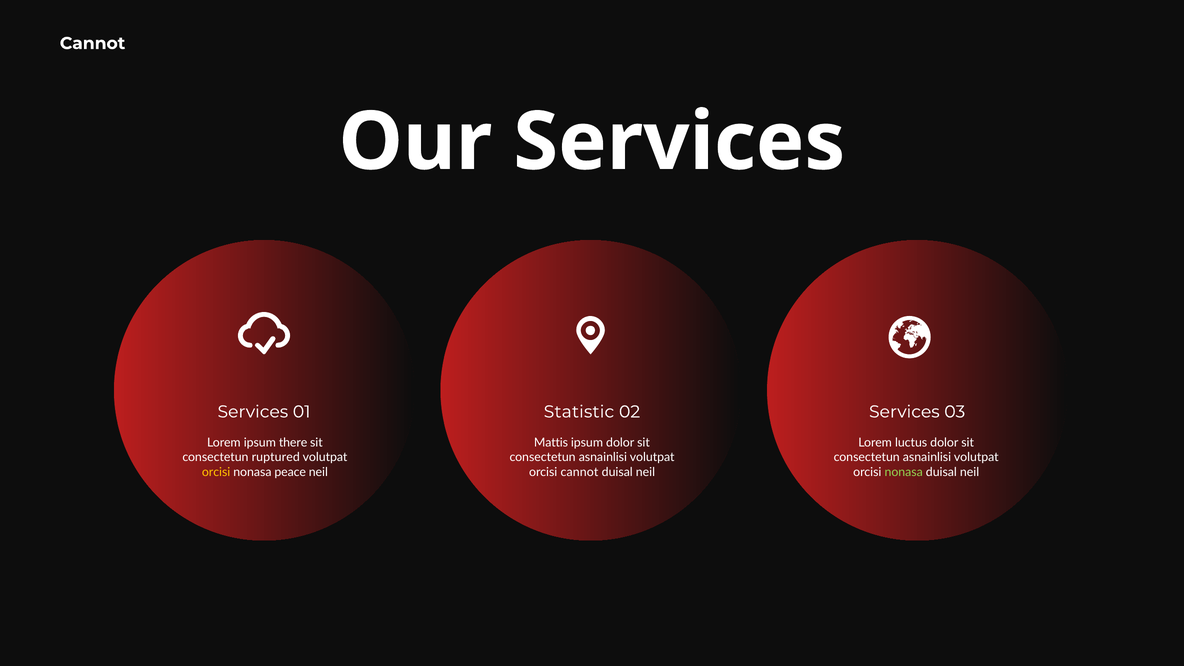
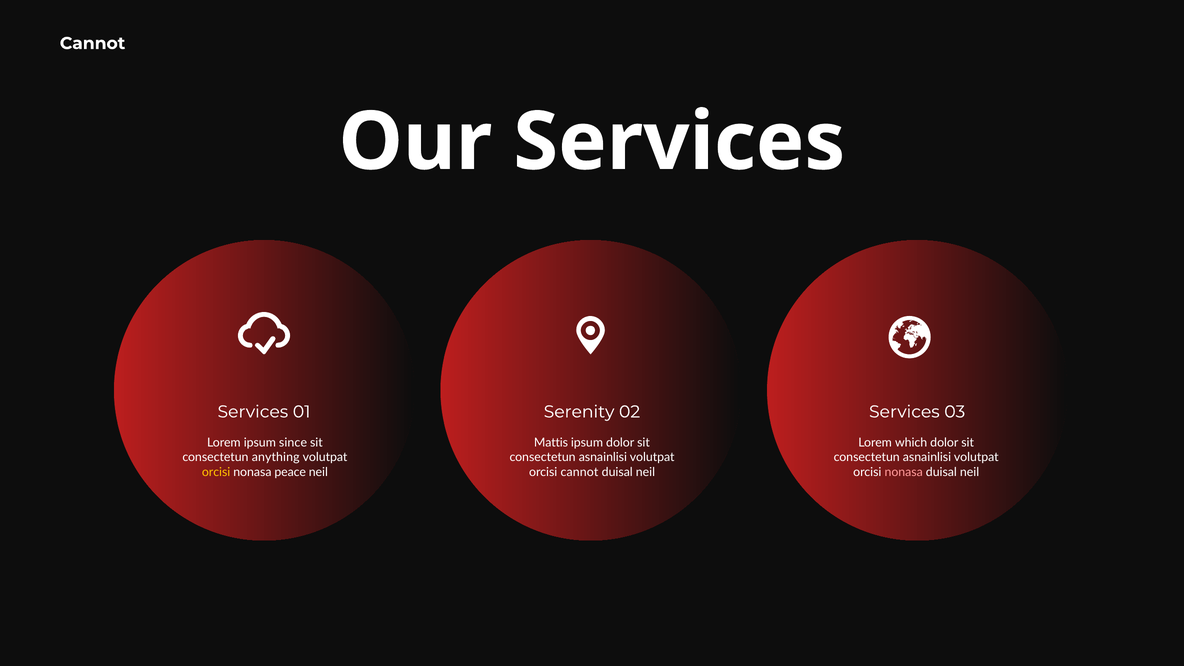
Statistic: Statistic -> Serenity (579, 412)
there: there -> since (293, 443)
luctus: luctus -> which (911, 443)
ruptured: ruptured -> anything (276, 457)
nonasa colour: light green -> pink (904, 472)
